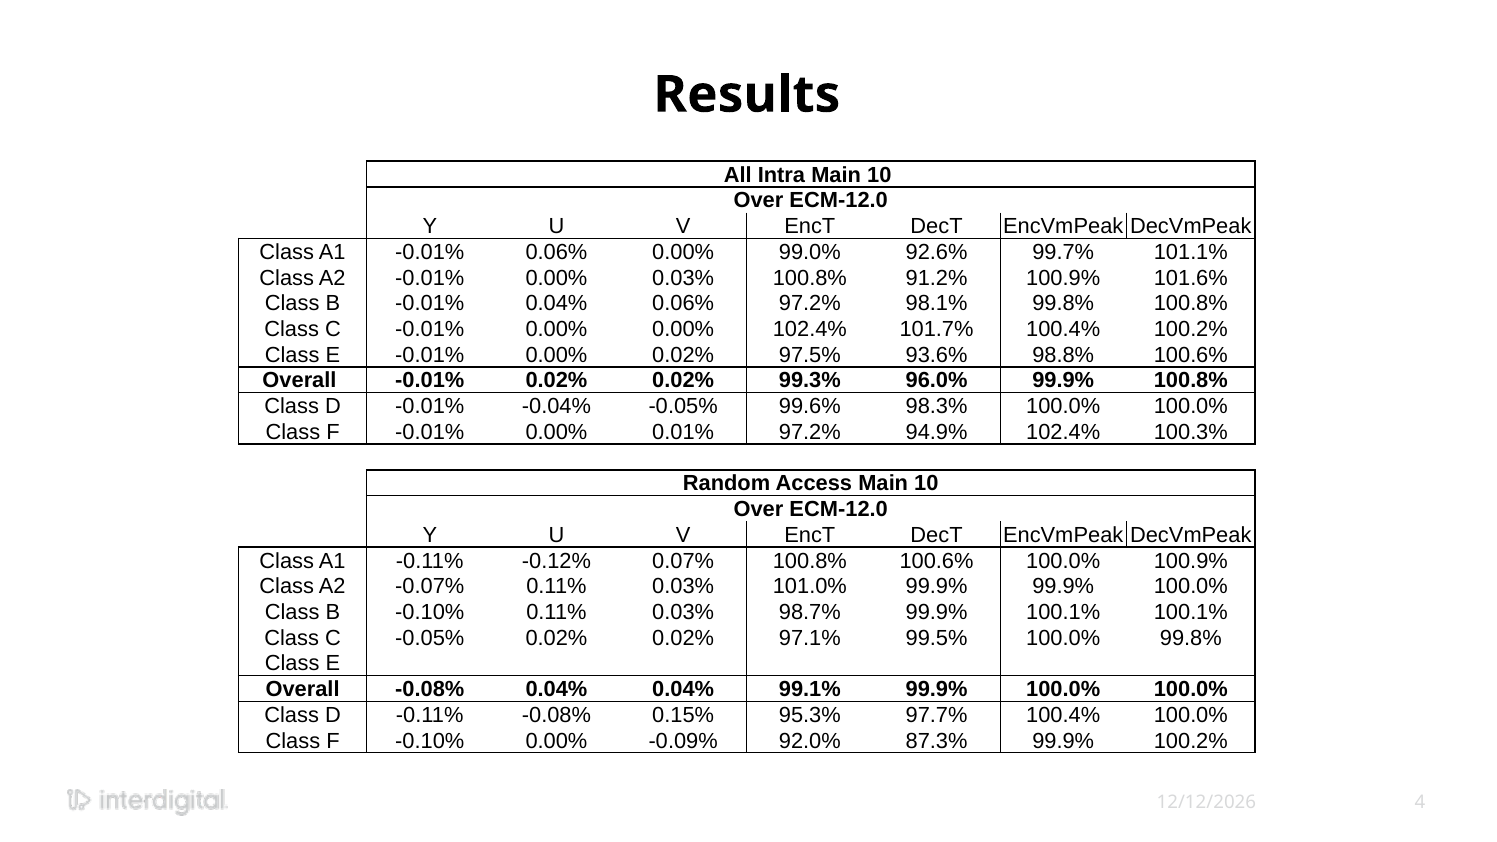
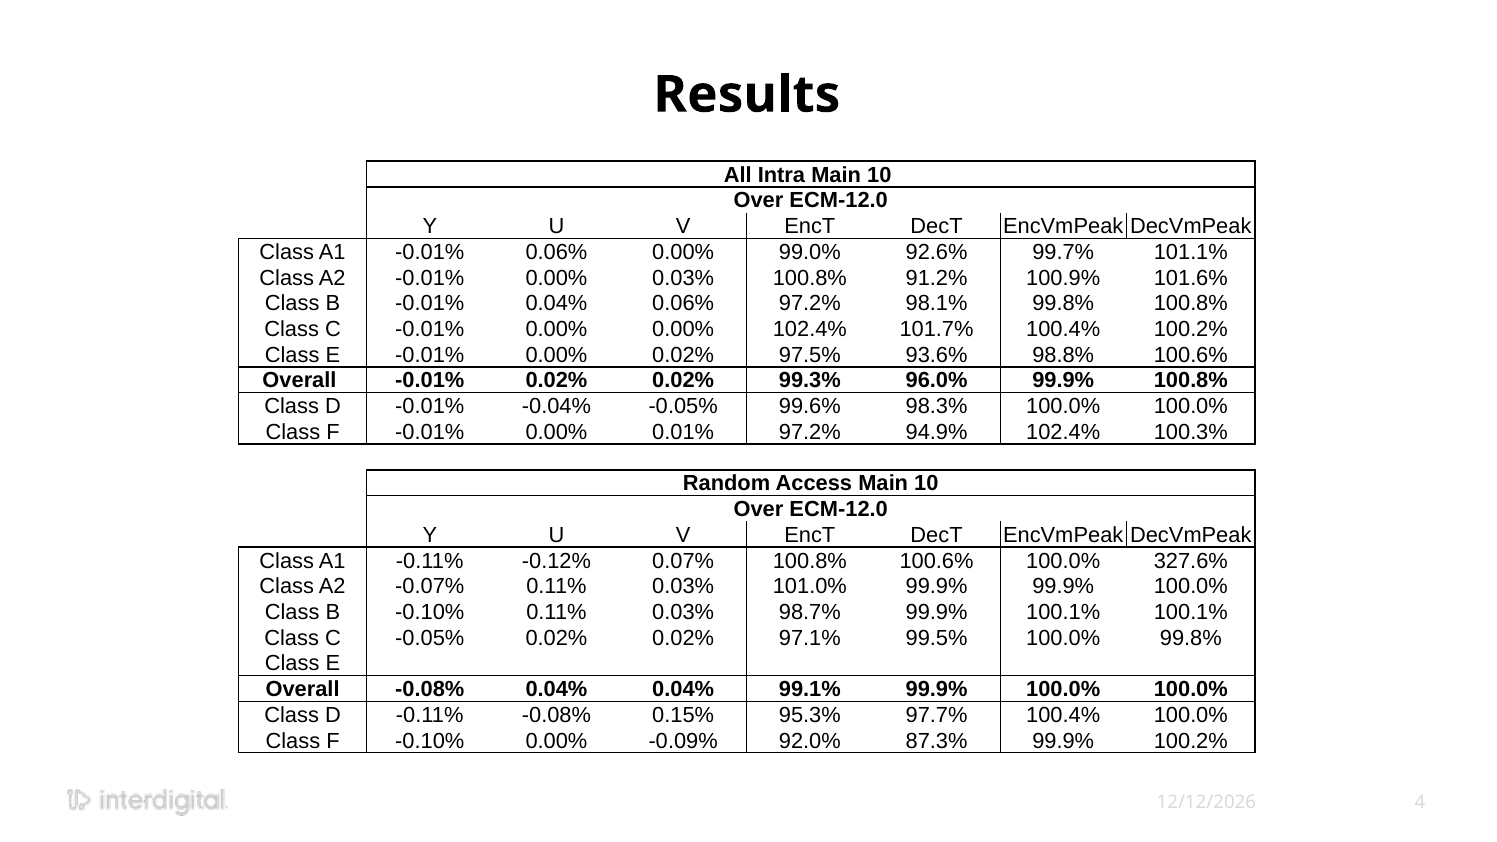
100.0% 100.9%: 100.9% -> 327.6% (1191, 561)
